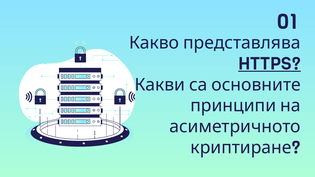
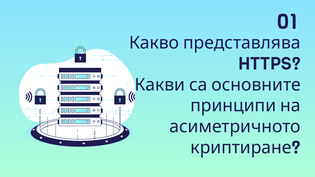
HTTPS underline: present -> none (269, 64)
